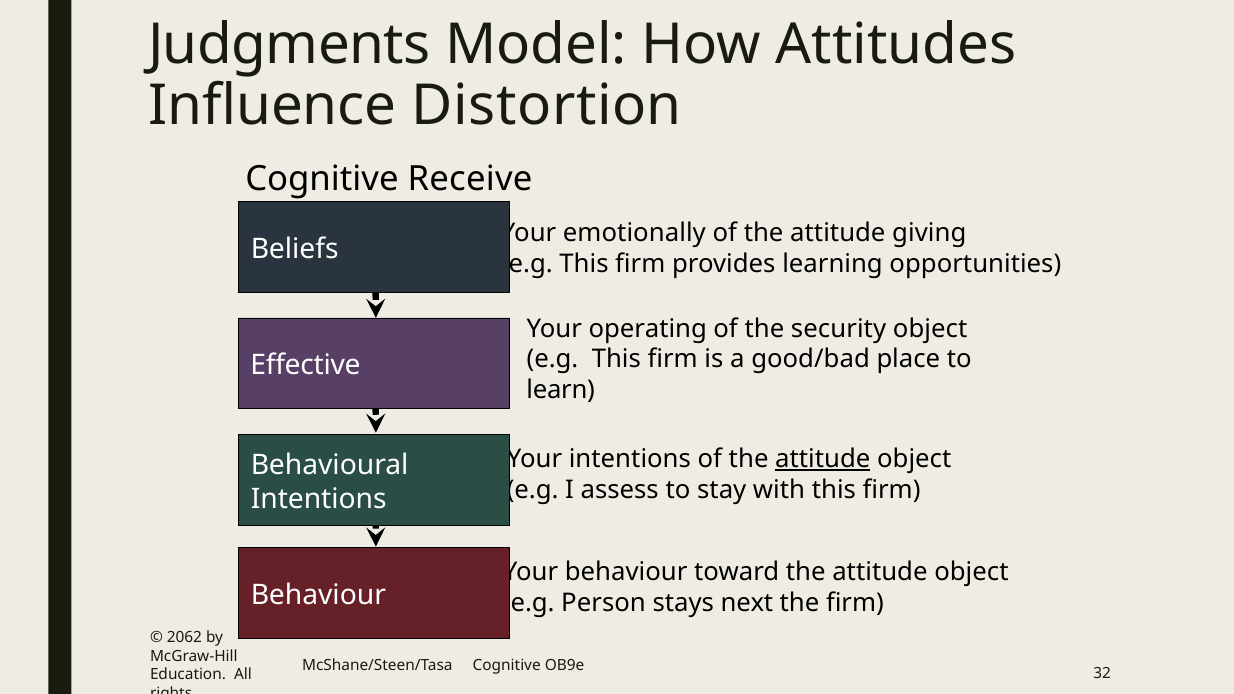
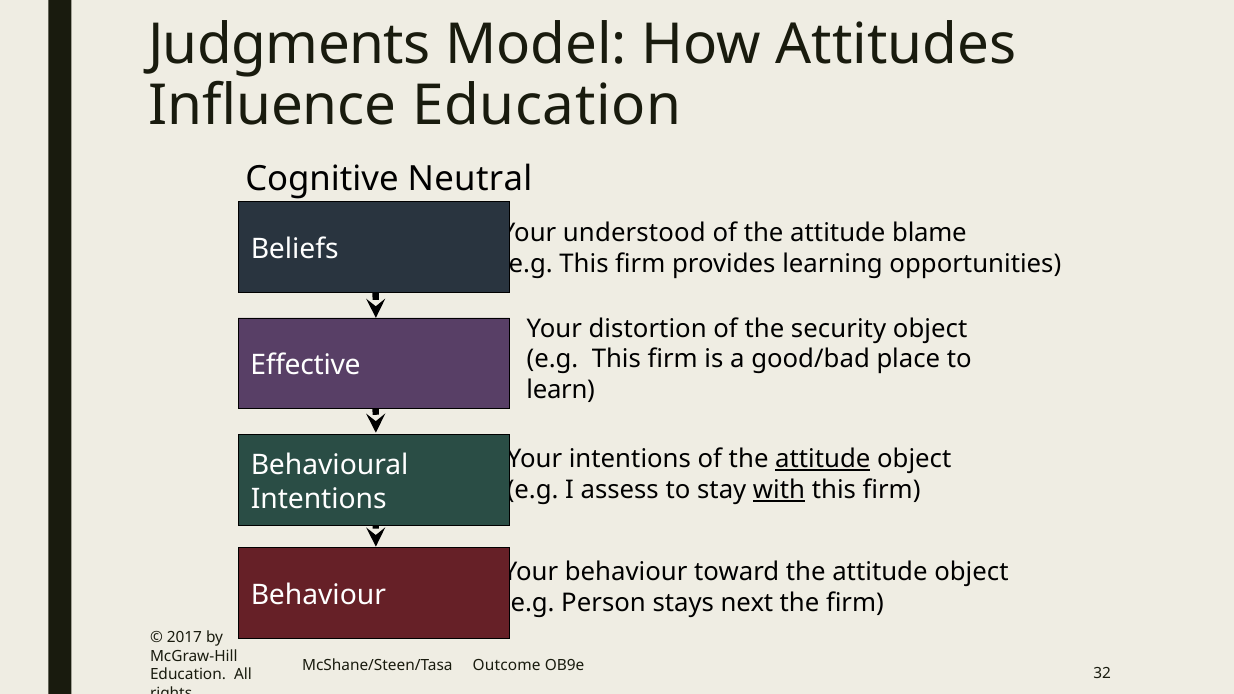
Influence Distortion: Distortion -> Education (547, 106)
Receive: Receive -> Neutral (470, 179)
emotionally: emotionally -> understood (634, 233)
giving: giving -> blame (929, 233)
operating: operating -> distortion (648, 329)
with underline: none -> present (779, 490)
2062: 2062 -> 2017 (184, 638)
McShane/Steen/Tasa Cognitive: Cognitive -> Outcome (507, 665)
